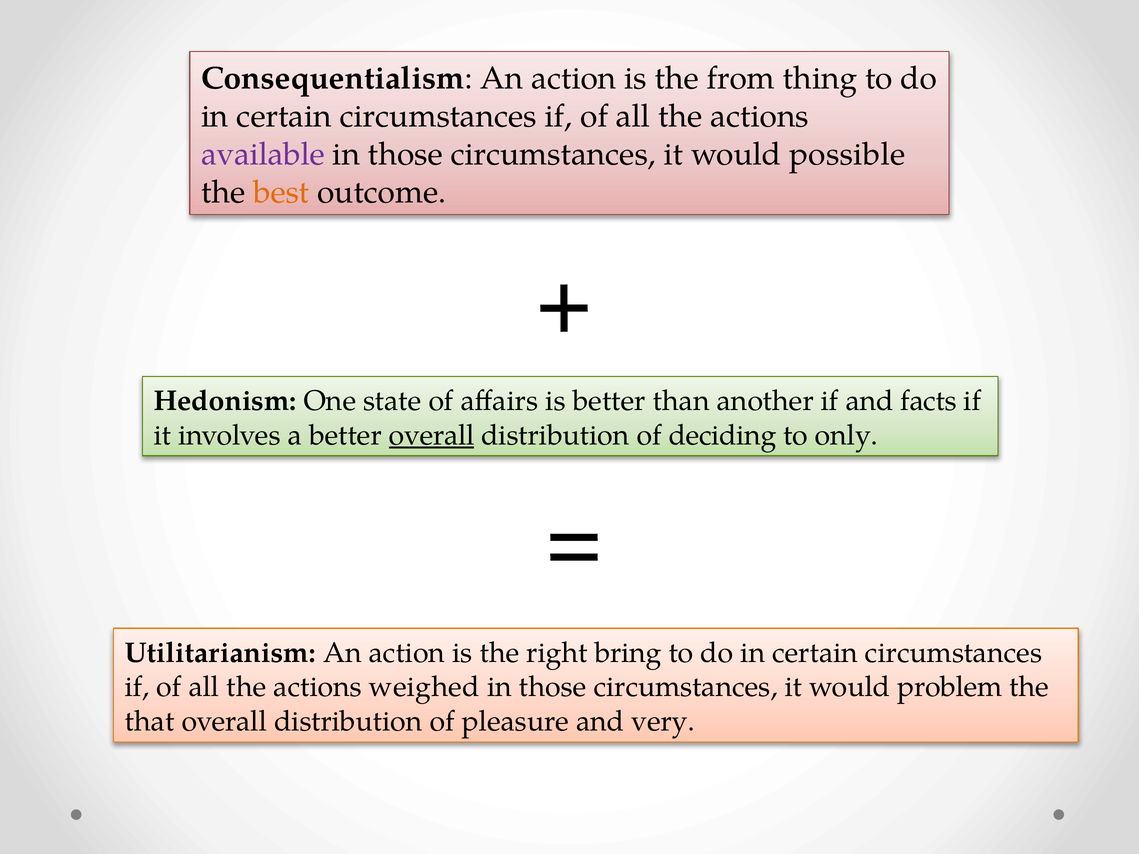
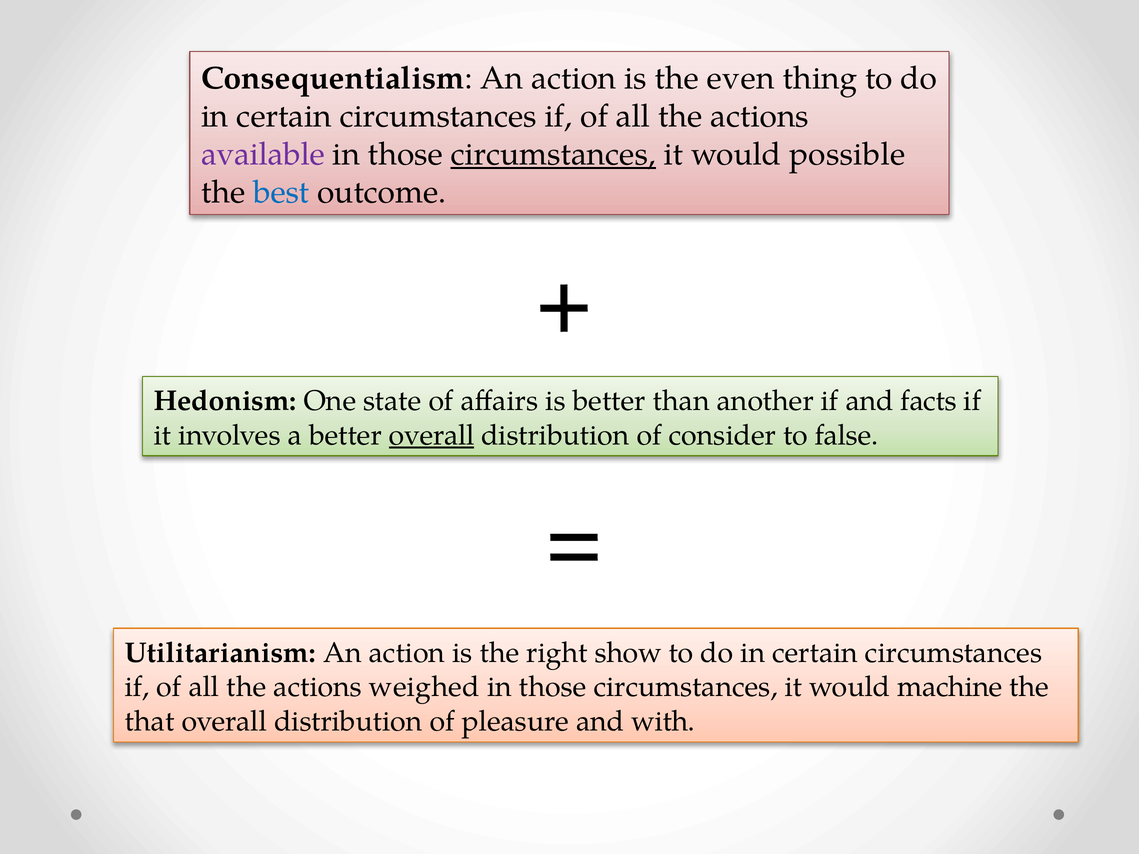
from: from -> even (741, 78)
circumstances underline: none -> present (553, 154)
best colour: orange -> blue (281, 192)
deciding: deciding -> consider (722, 435)
only: only -> false (846, 435)
bring: bring -> show (628, 653)
problem: problem -> machine (950, 687)
very: very -> with (663, 721)
